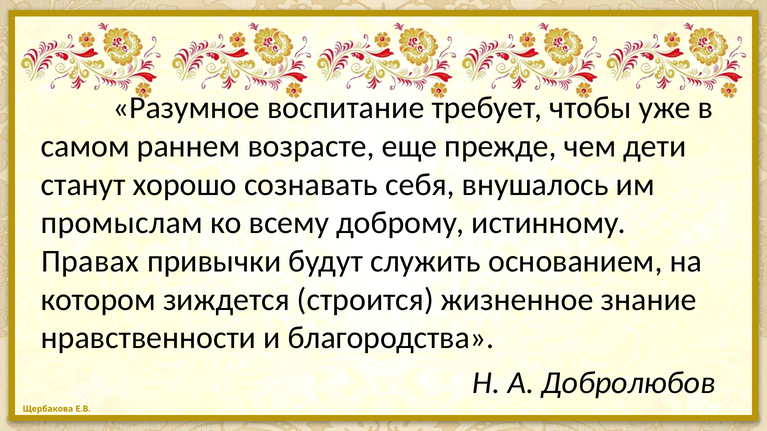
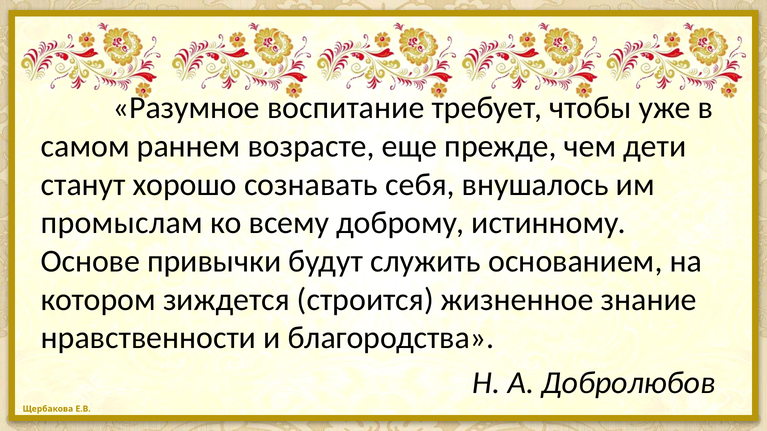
Правах: Правах -> Основе (90, 261)
